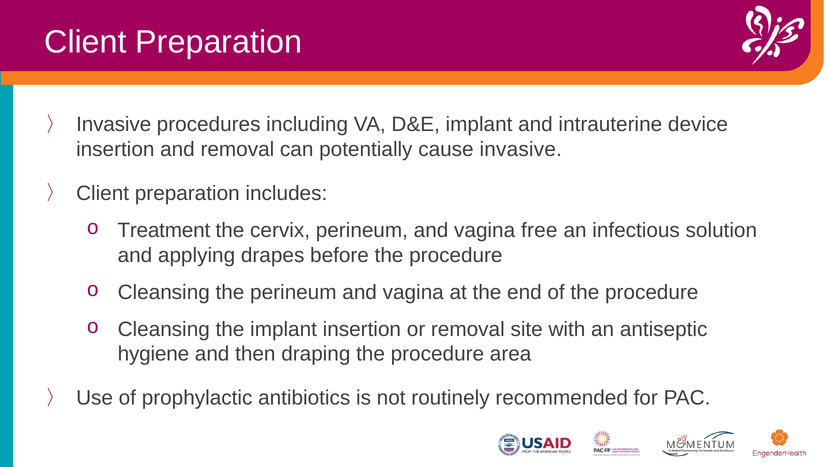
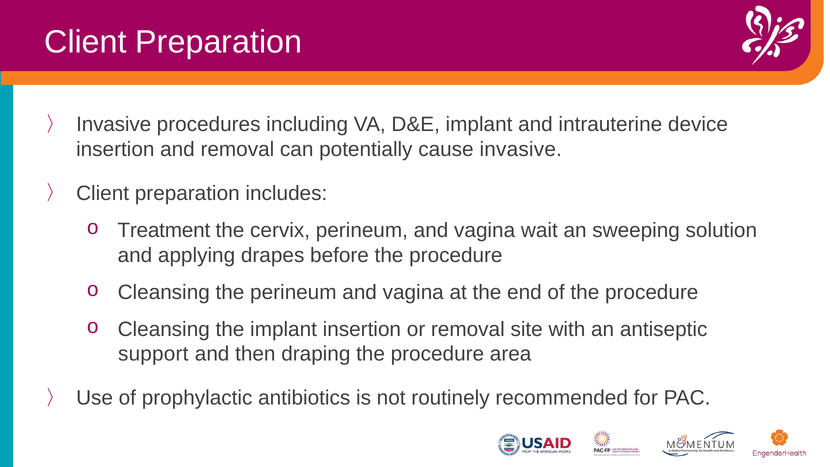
free: free -> wait (539, 230)
infectious: infectious -> sweeping (636, 230)
hygiene: hygiene -> support (153, 354)
